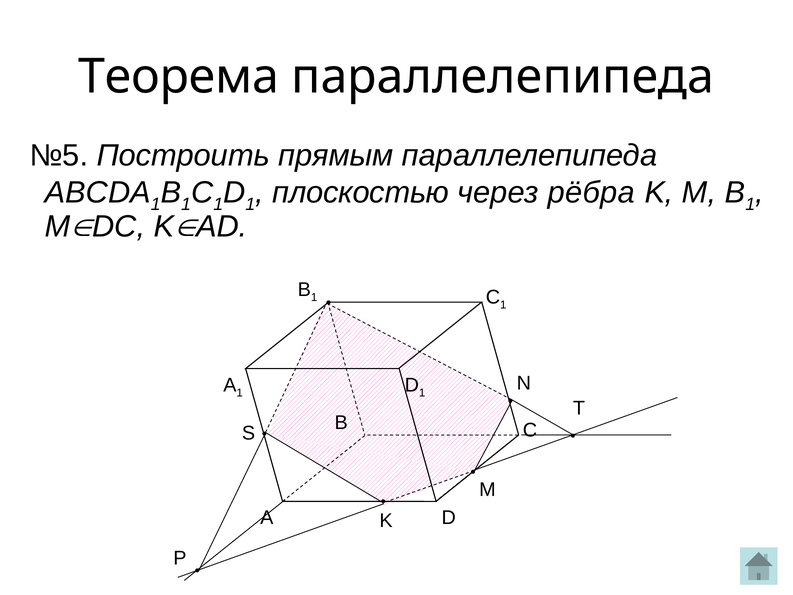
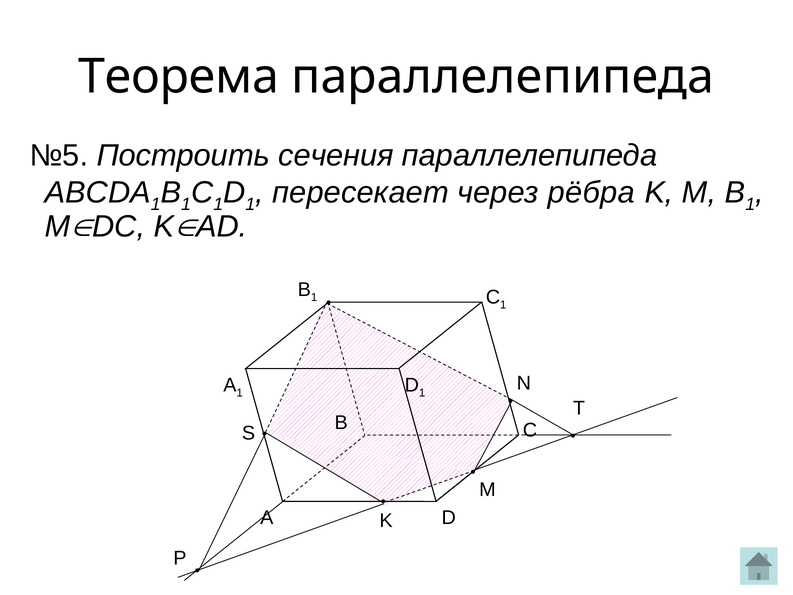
прямым: прямым -> сечения (336, 155)
плоскостью: плоскостью -> пересекает (361, 192)
